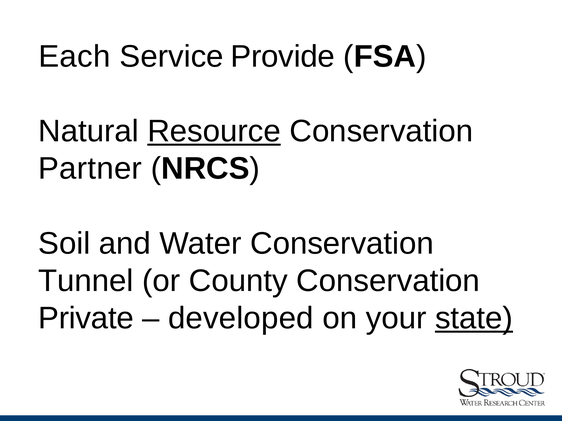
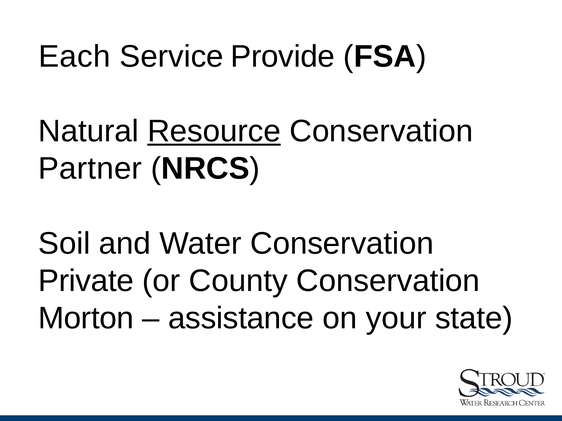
Tunnel: Tunnel -> Private (86, 281)
Private: Private -> Morton (86, 319)
developed: developed -> assistance (241, 319)
state underline: present -> none (474, 319)
